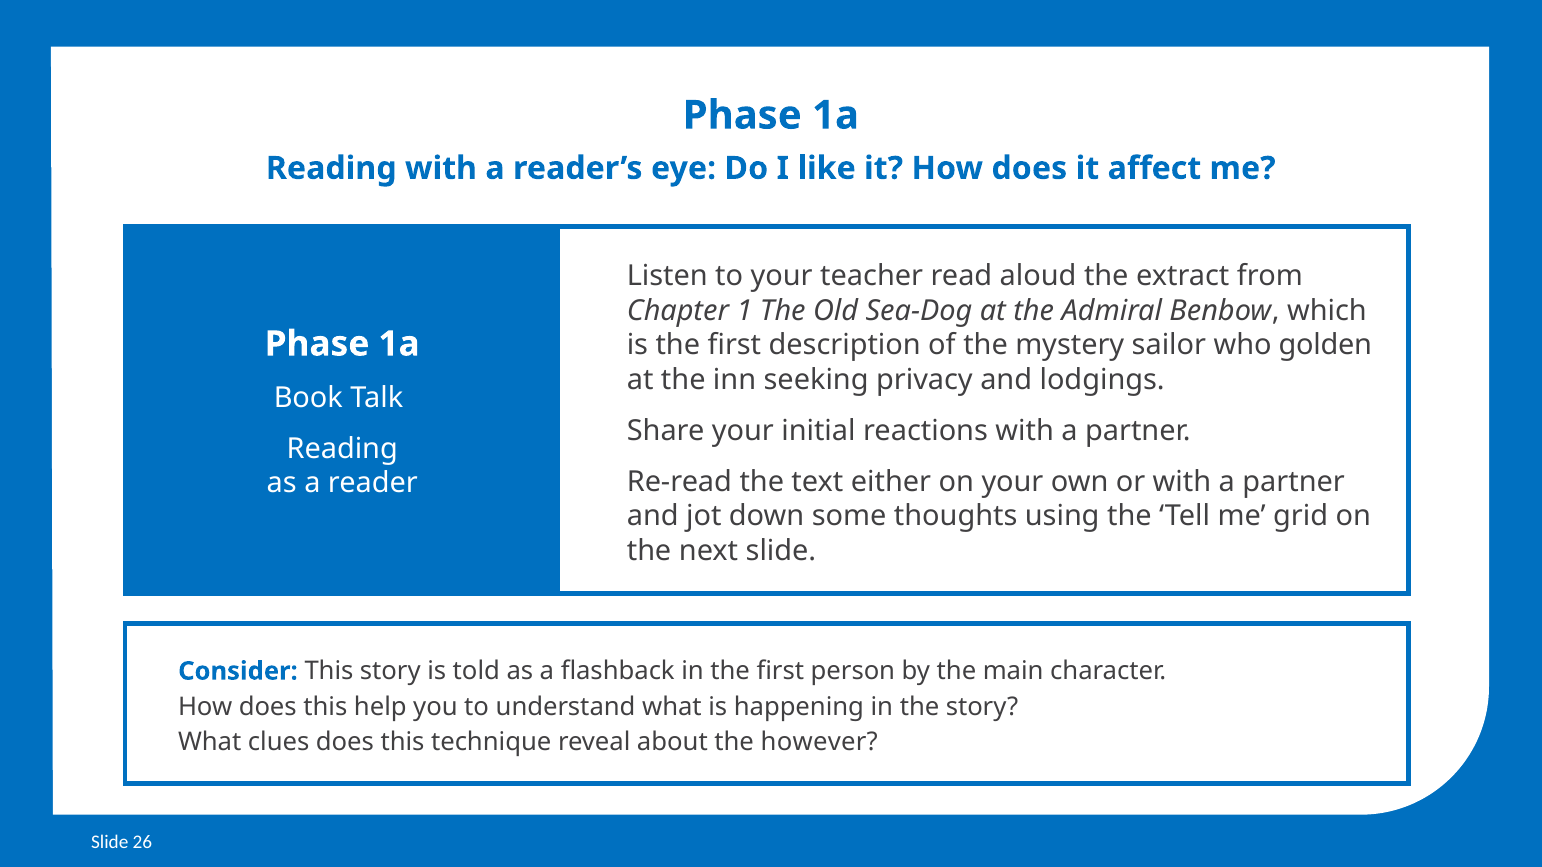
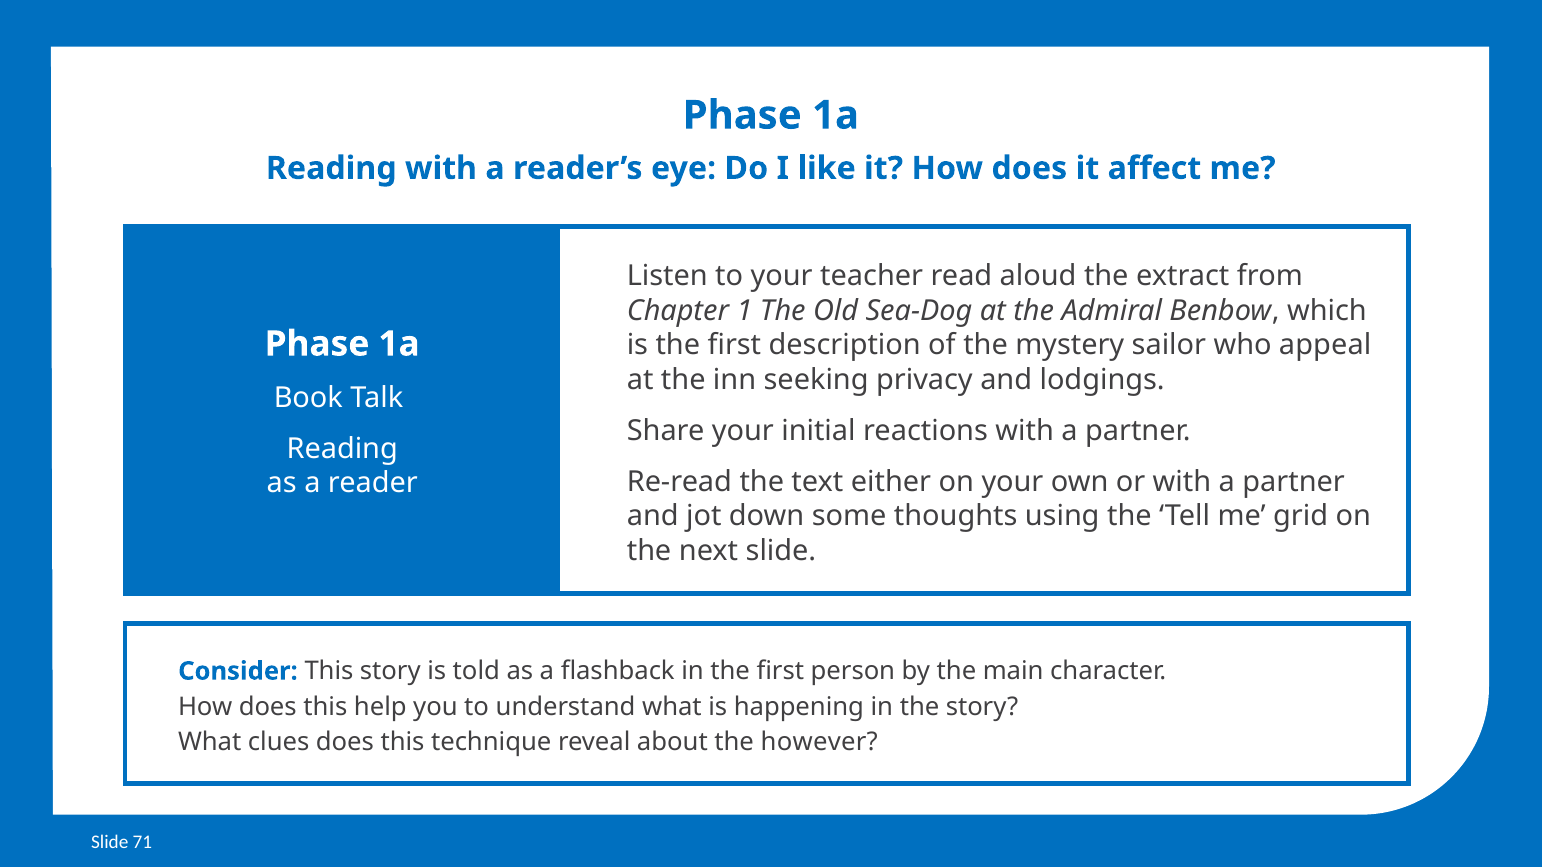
golden: golden -> appeal (1325, 345)
26: 26 -> 71 (142, 843)
